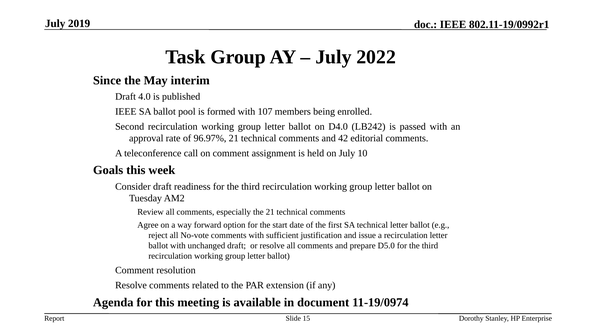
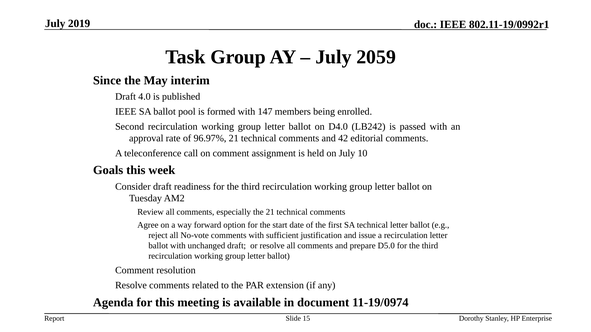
2022: 2022 -> 2059 (376, 57)
107: 107 -> 147 (265, 112)
